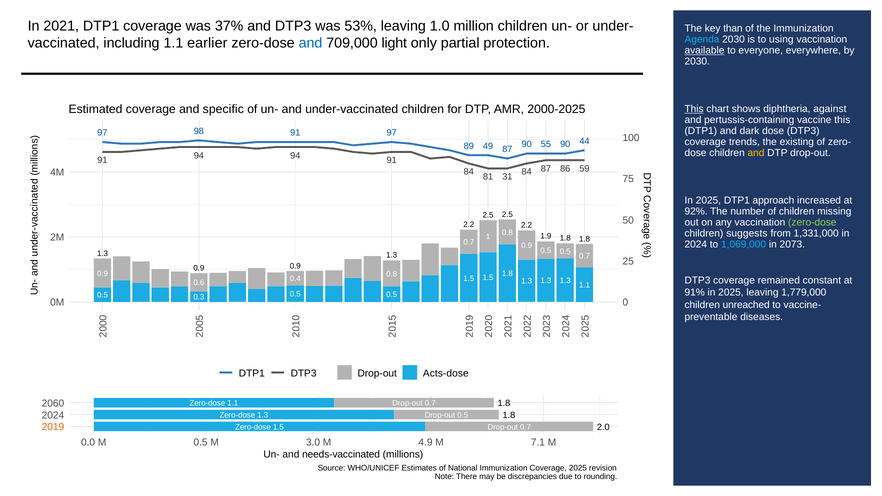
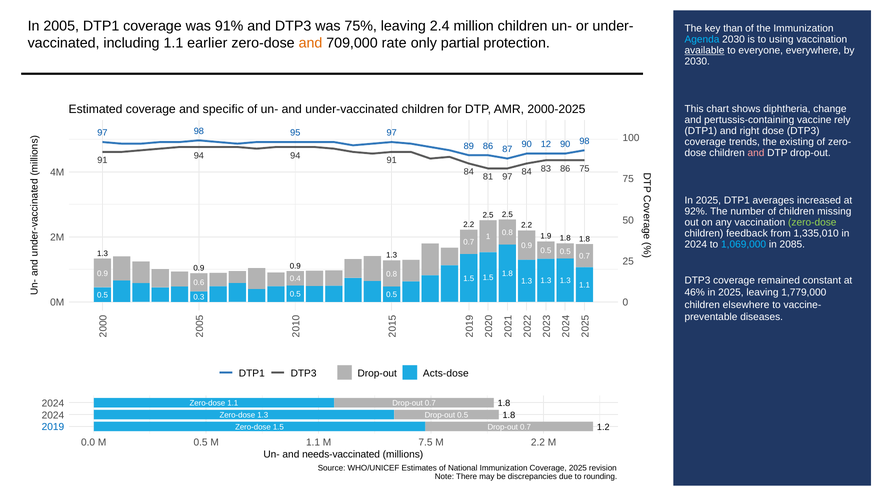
2021: 2021 -> 2005 (61, 26)
37%: 37% -> 91% (229, 26)
53%: 53% -> 75% (361, 26)
1.0: 1.0 -> 2.4 (440, 26)
and colour: blue -> orange (310, 43)
light: light -> rate (394, 43)
This underline: present -> none (694, 109)
against: against -> change (830, 109)
vaccine this: this -> rely (842, 120)
dark: dark -> right (749, 131)
98 91: 91 -> 95 (295, 133)
55: 55 -> 12 (546, 144)
90 44: 44 -> 98 (584, 141)
89 49: 49 -> 86 (488, 146)
and colour: yellow -> pink (756, 153)
84 87: 87 -> 83 (546, 169)
86 59: 59 -> 75 (584, 169)
81 31: 31 -> 97 (507, 177)
approach: approach -> averages (773, 201)
suggests: suggests -> feedback (747, 233)
1,331,000: 1,331,000 -> 1,335,010 (816, 233)
2073: 2073 -> 2085 (792, 244)
91%: 91% -> 46% (695, 293)
unreached: unreached -> elsewhere (746, 305)
2060: 2060 -> 2024 (53, 403)
2019 colour: orange -> blue (53, 427)
2.0: 2.0 -> 1.2 (603, 427)
M 3.0: 3.0 -> 1.1 (313, 443)
4.9: 4.9 -> 7.5 (425, 443)
M 7.1: 7.1 -> 2.2 (538, 443)
